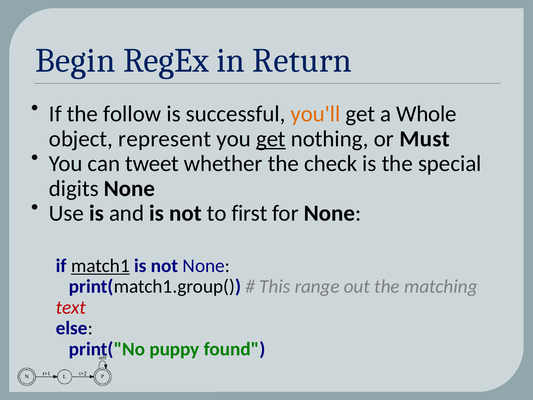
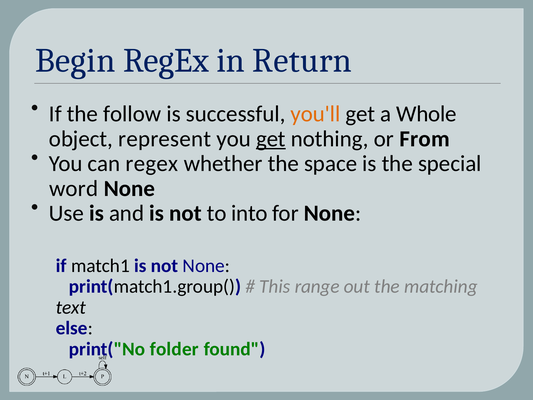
Must: Must -> From (425, 139)
can tweet: tweet -> regex (152, 164)
check: check -> space (331, 164)
digits: digits -> word (74, 188)
first: first -> into (249, 213)
match1 underline: present -> none (100, 266)
text colour: red -> black (71, 307)
puppy: puppy -> folder (174, 349)
